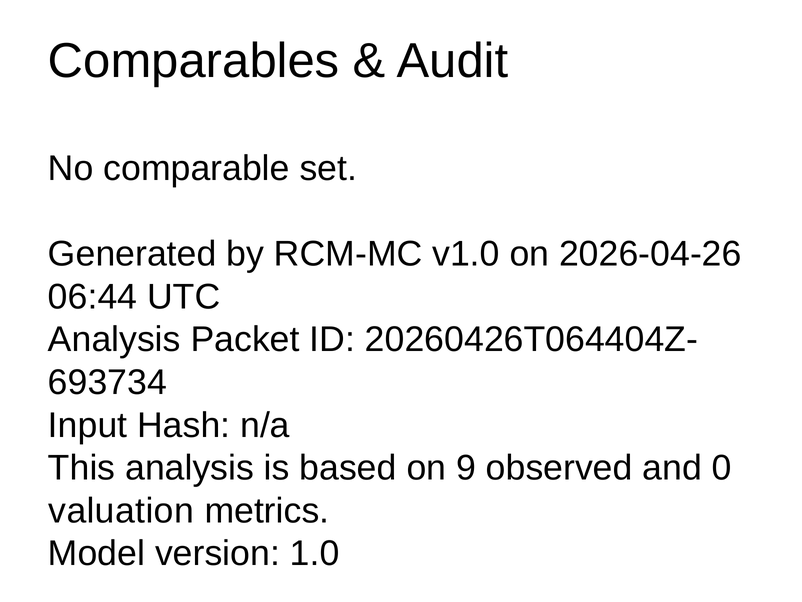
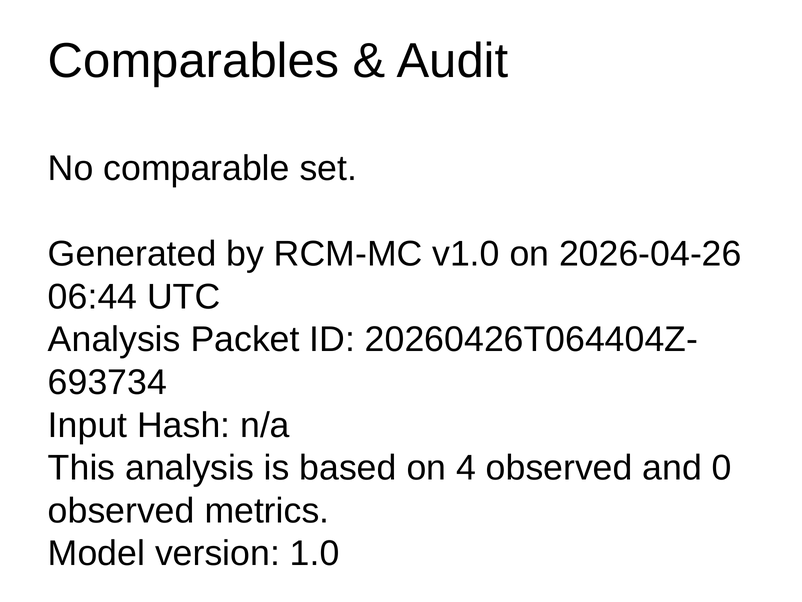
9: 9 -> 4 (466, 468)
valuation: valuation -> observed (121, 510)
